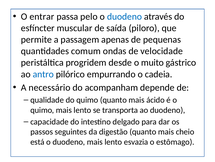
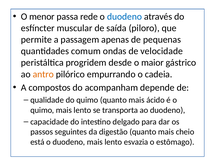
entrar: entrar -> menor (42, 16)
pelo: pelo -> rede (89, 16)
muito: muito -> maior (152, 62)
antro colour: blue -> orange (43, 74)
necessário: necessário -> compostos (50, 87)
